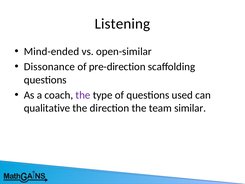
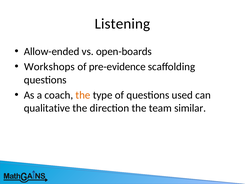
Mind-ended: Mind-ended -> Allow-ended (52, 51)
open-similar: open-similar -> open-boards (124, 51)
Dissonance: Dissonance -> Workshops (49, 67)
pre-direction: pre-direction -> pre-evidence (117, 67)
the colour: purple -> orange (83, 95)
